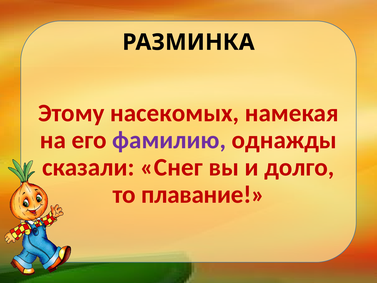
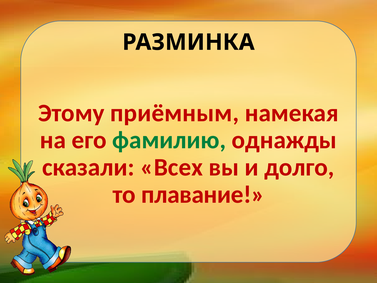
насекомых: насекомых -> приёмным (175, 113)
фамилию colour: purple -> green (169, 140)
Снег: Снег -> Всех (172, 167)
